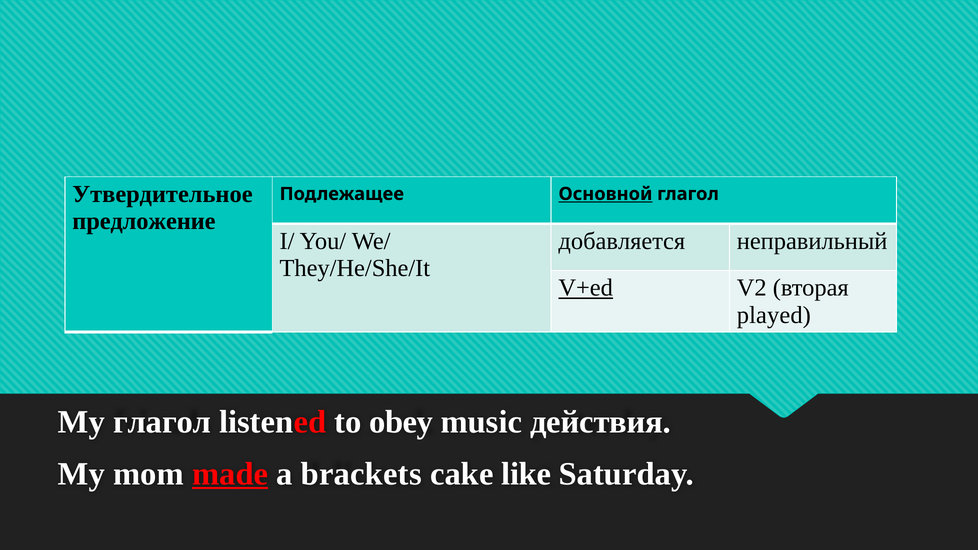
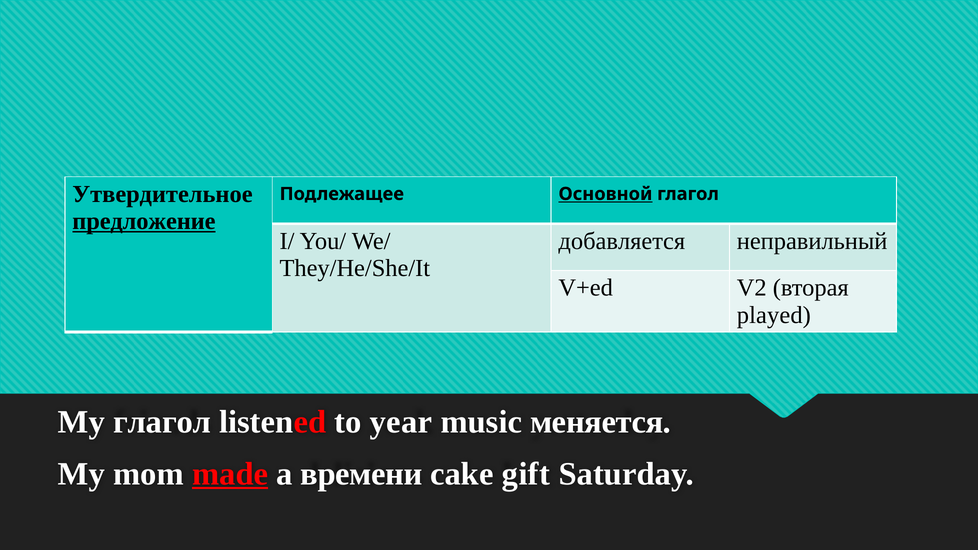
предложение underline: none -> present (144, 221)
V+ed underline: present -> none (586, 288)
obey: obey -> year (401, 422)
действия: действия -> меняется (601, 422)
brackets: brackets -> времени (361, 474)
like: like -> gift (526, 474)
